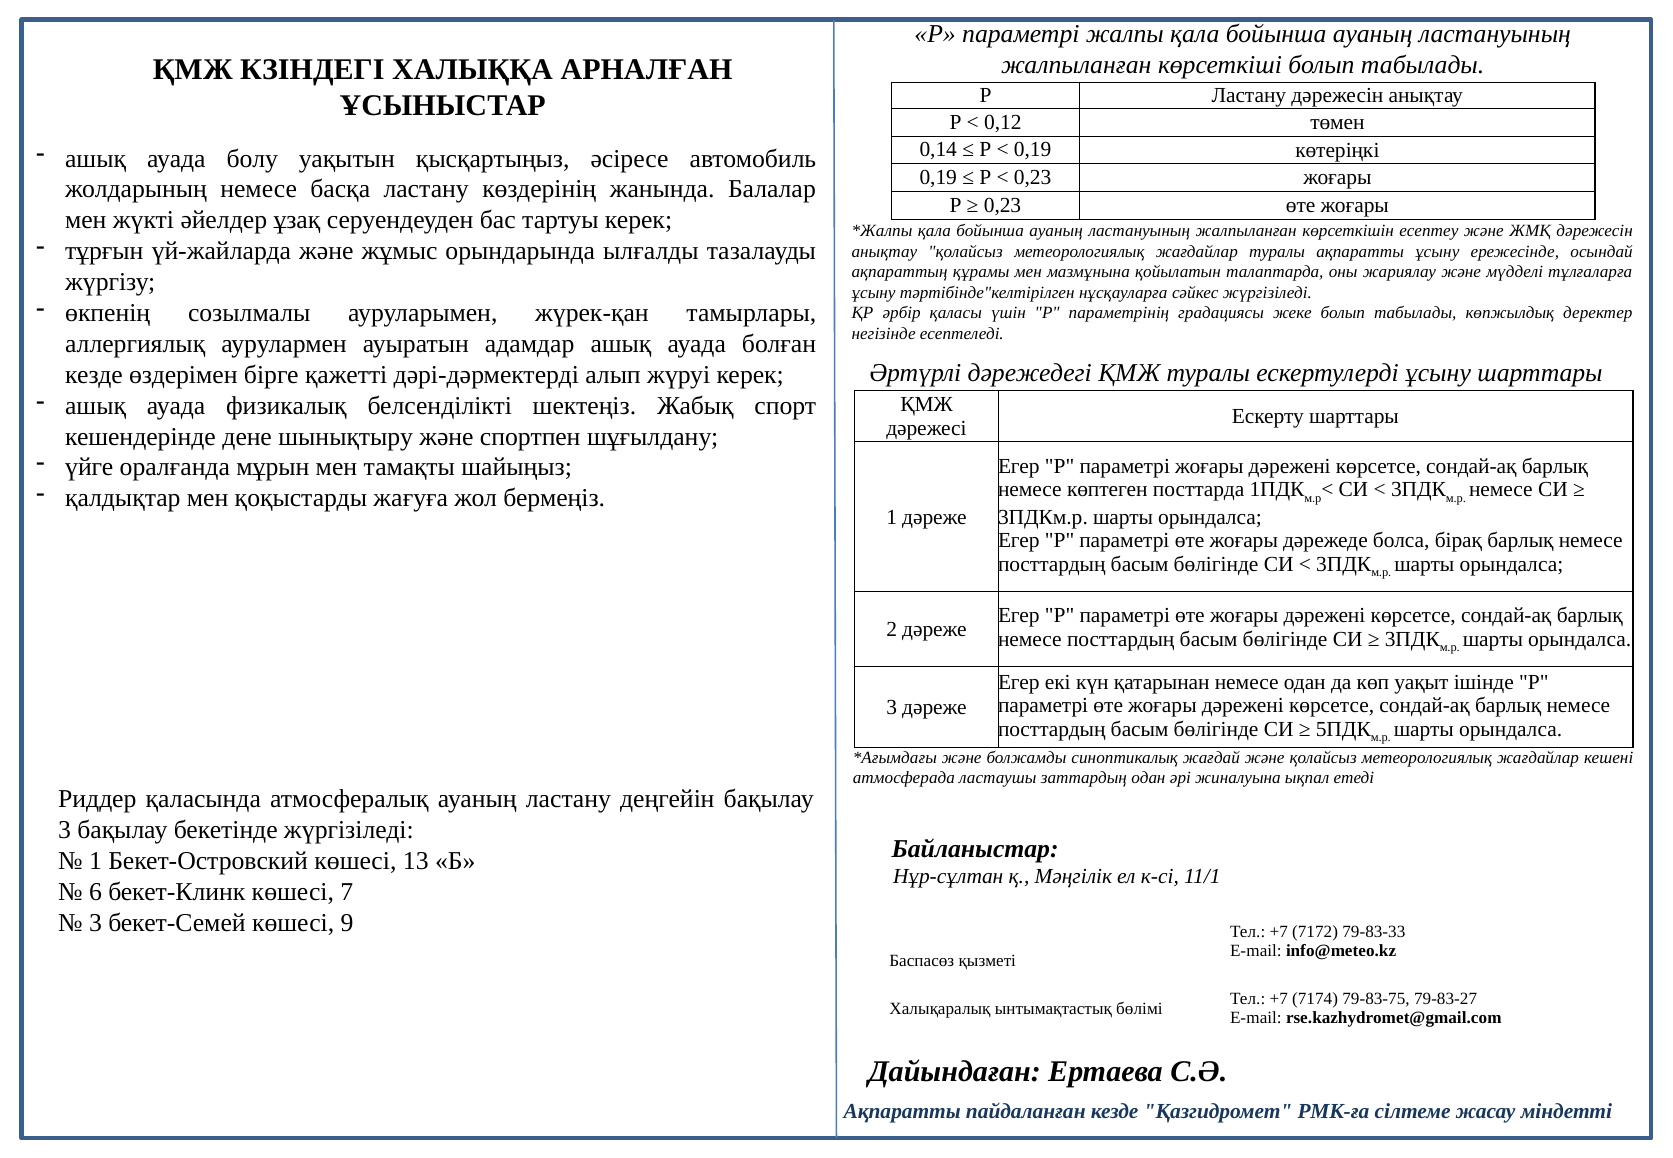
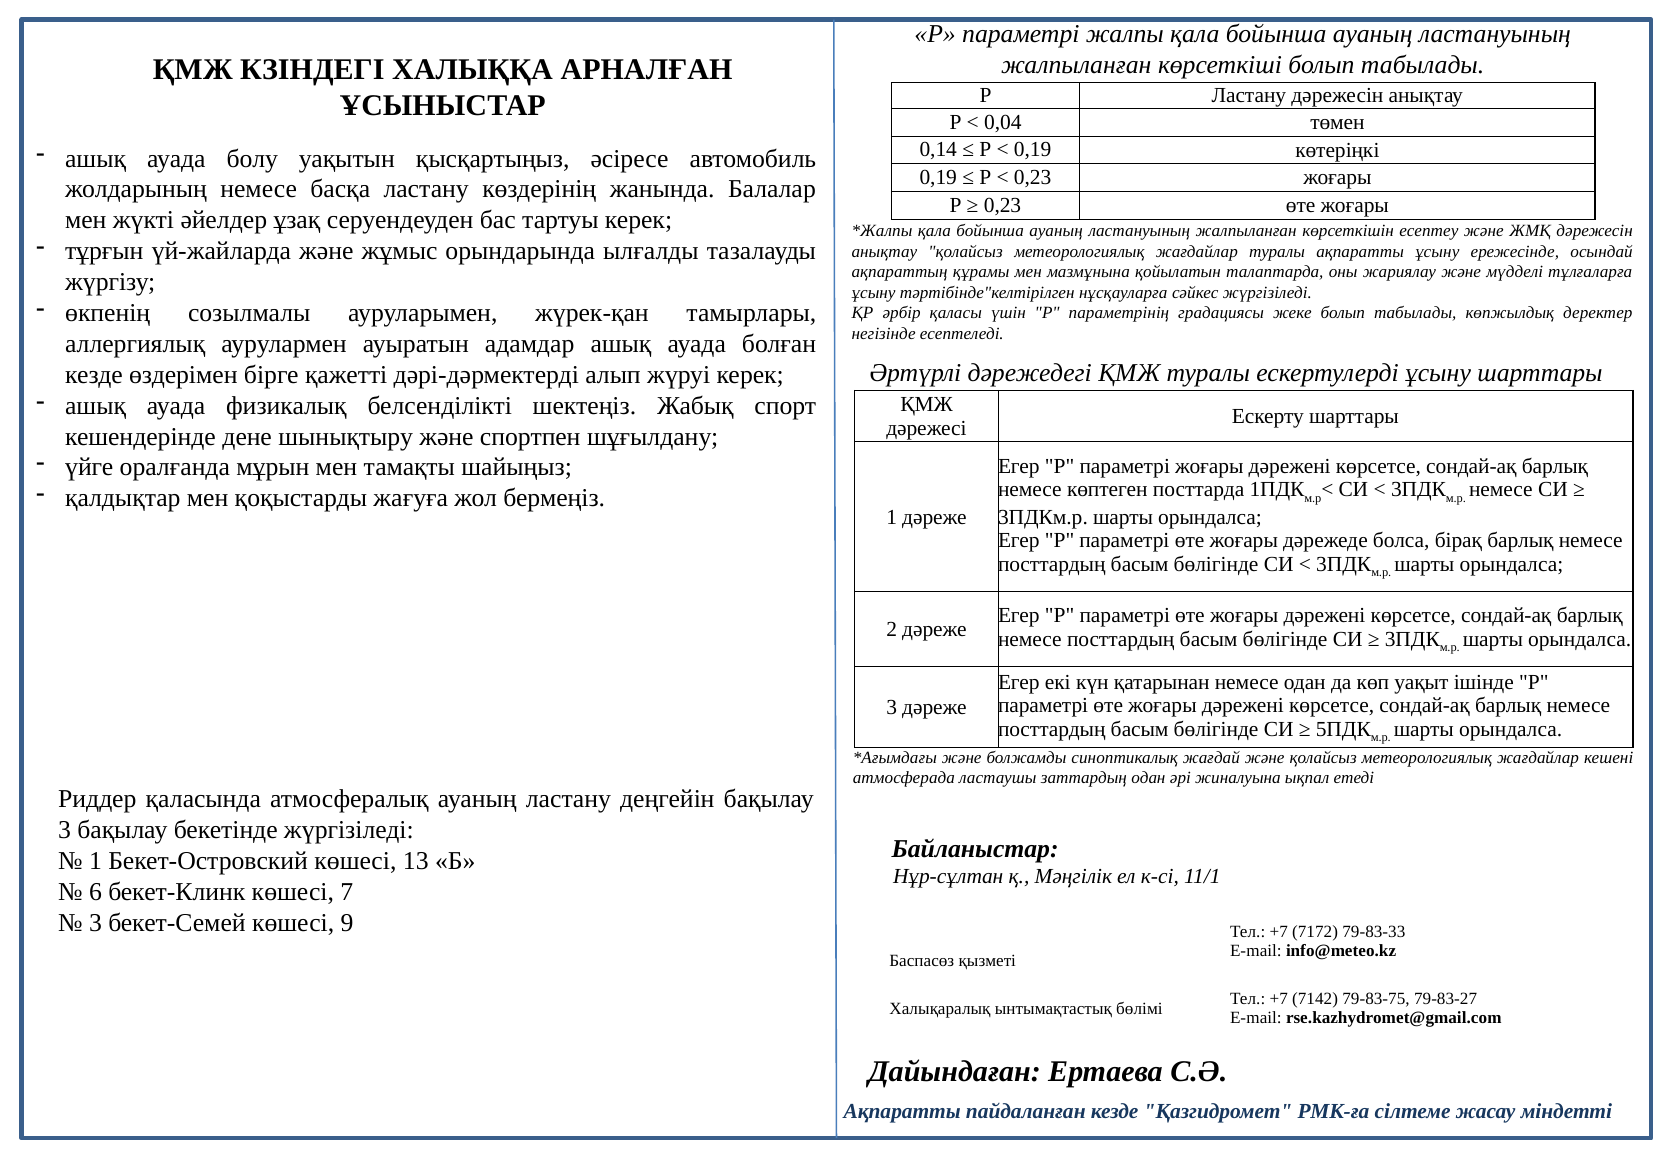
0,12: 0,12 -> 0,04 (1003, 122)
7174: 7174 -> 7142 (1315, 999)
